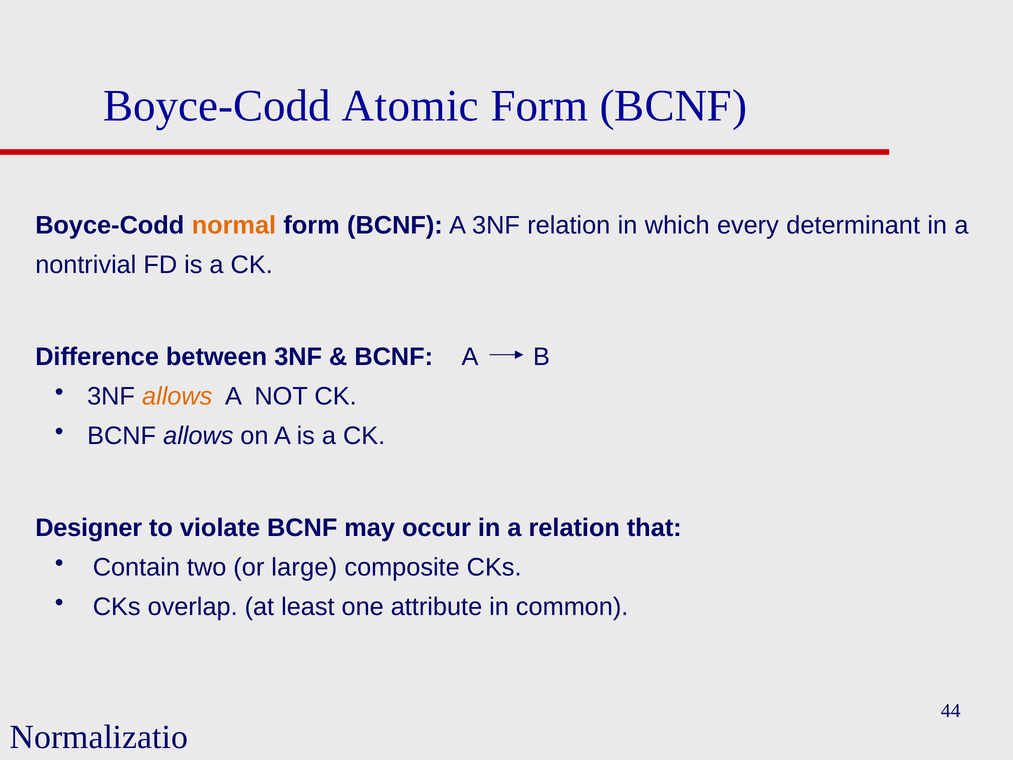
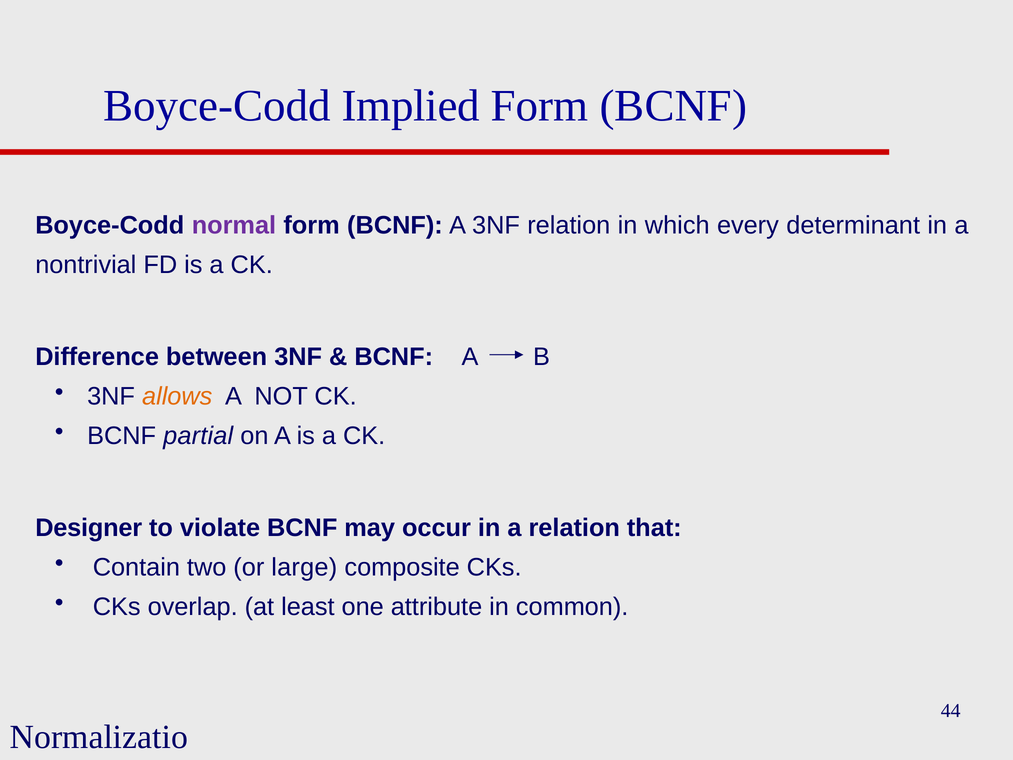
Atomic: Atomic -> Implied (411, 106)
normal colour: orange -> purple (234, 225)
BCNF allows: allows -> partial (198, 436)
